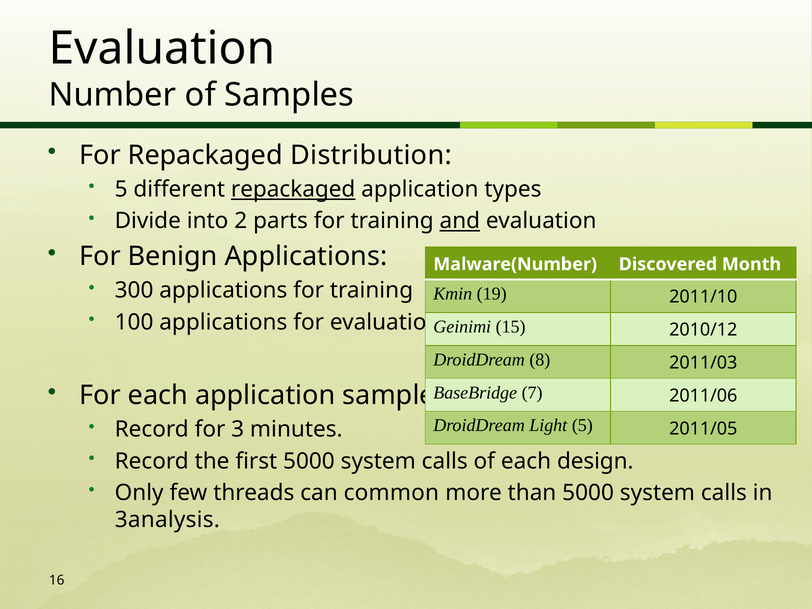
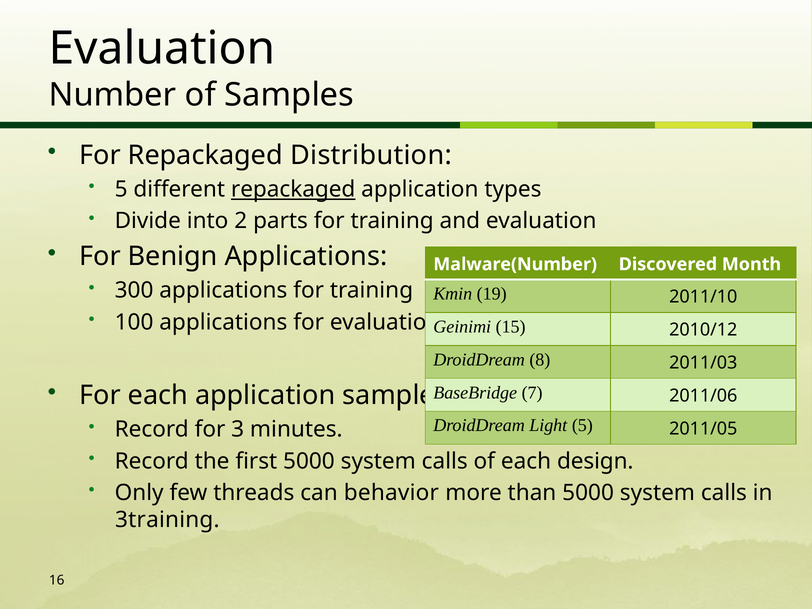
and underline: present -> none (460, 221)
common: common -> behavior (391, 493)
3analysis: 3analysis -> 3training (167, 520)
